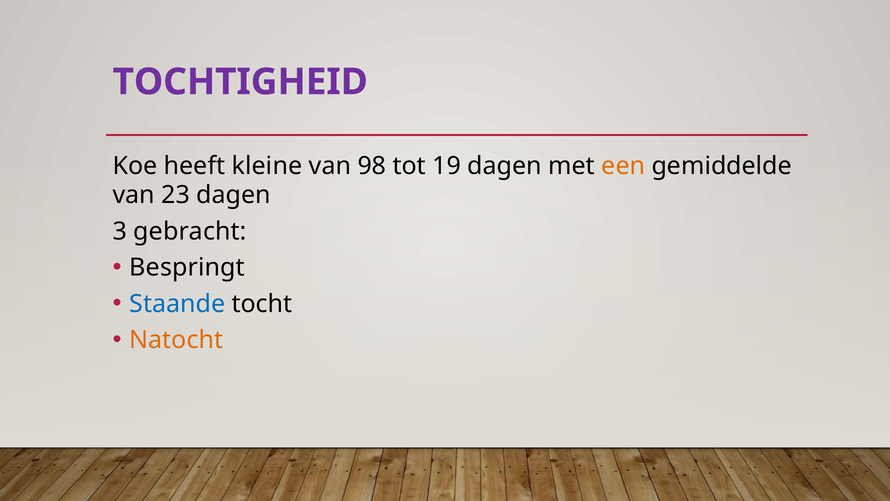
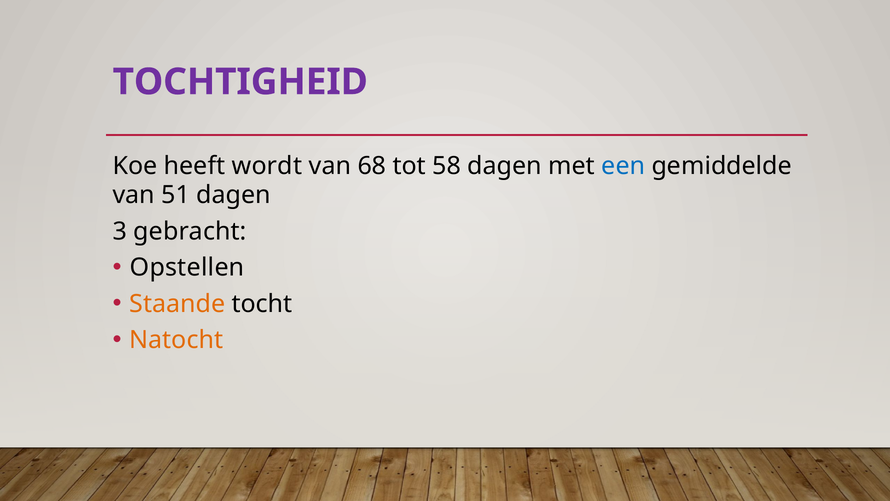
kleine: kleine -> wordt (267, 166)
98: 98 -> 68 (372, 166)
19: 19 -> 58 (447, 166)
een colour: orange -> blue (623, 166)
23: 23 -> 51 (176, 195)
Bespringt: Bespringt -> Opstellen (187, 267)
Staande colour: blue -> orange (177, 304)
